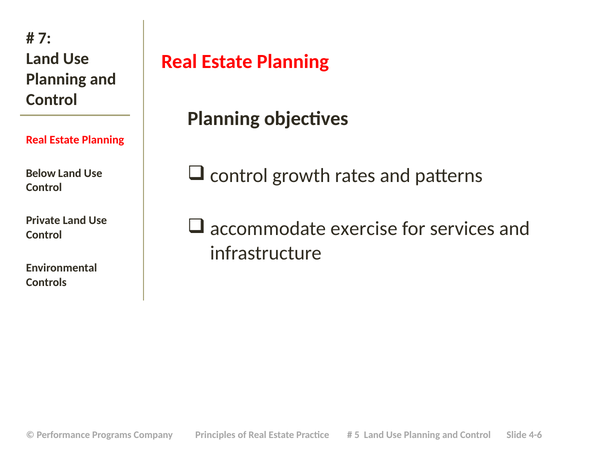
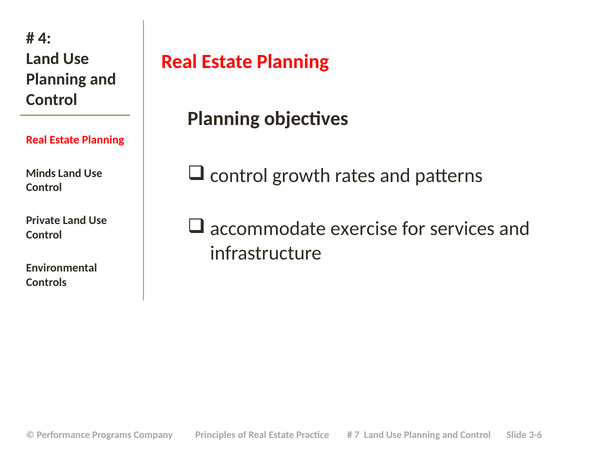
7: 7 -> 4 (45, 38)
Below: Below -> Minds (41, 173)
5: 5 -> 7 (357, 435)
4-6: 4-6 -> 3-6 (535, 435)
